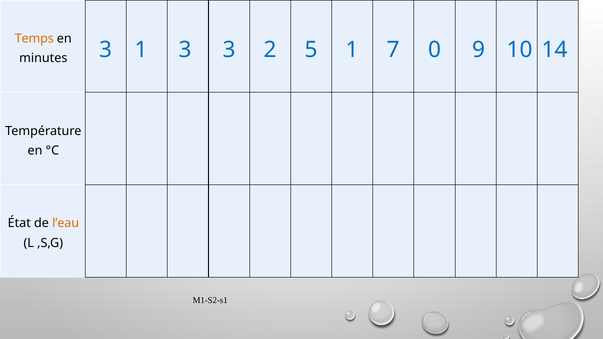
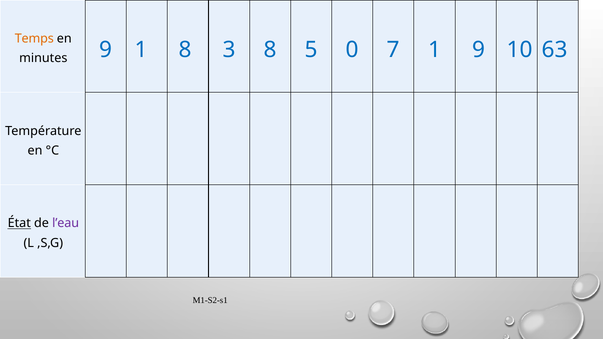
minutes 3: 3 -> 9 (106, 50)
1 3: 3 -> 8 (185, 50)
3 2: 2 -> 8 (270, 50)
5 1: 1 -> 0 (352, 50)
7 0: 0 -> 1 (435, 50)
14: 14 -> 63 (555, 50)
État underline: none -> present (19, 223)
l’eau colour: orange -> purple (66, 223)
